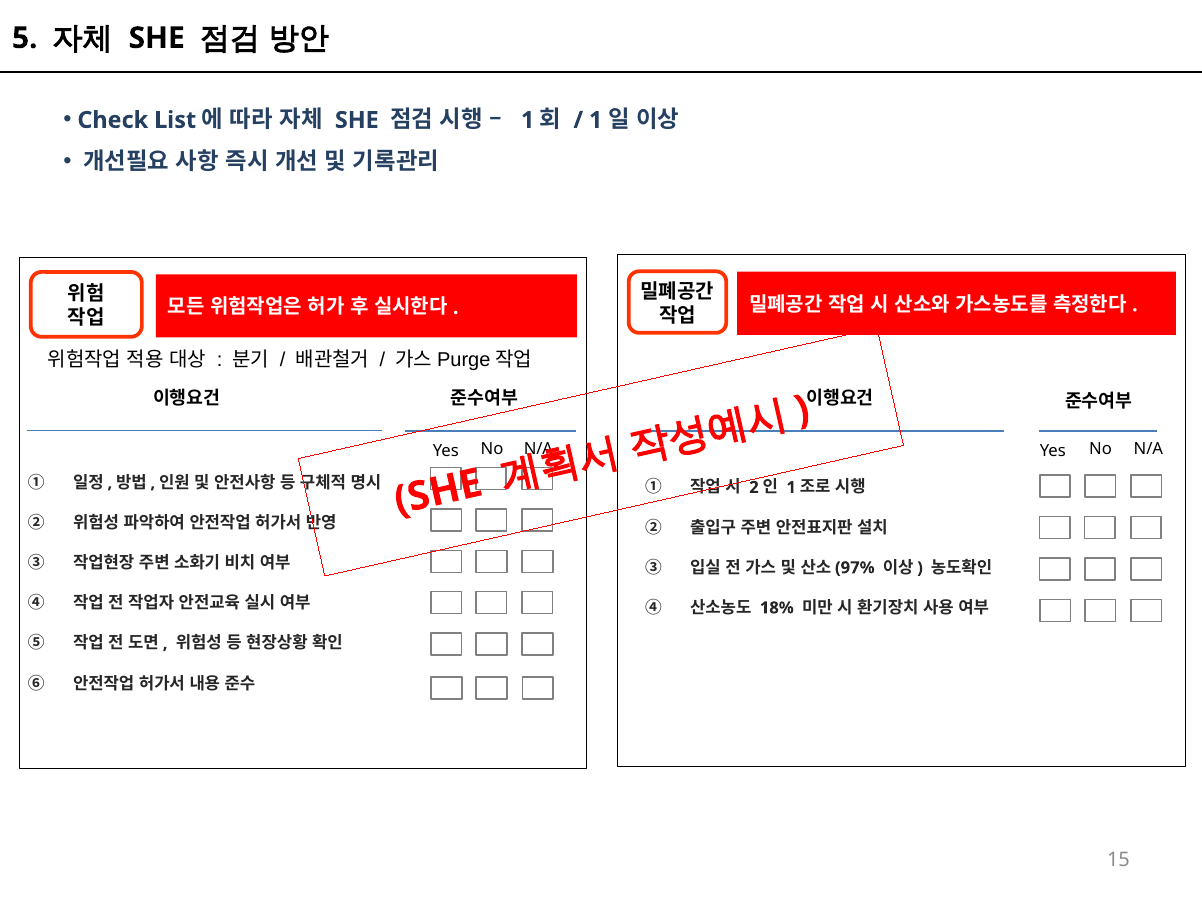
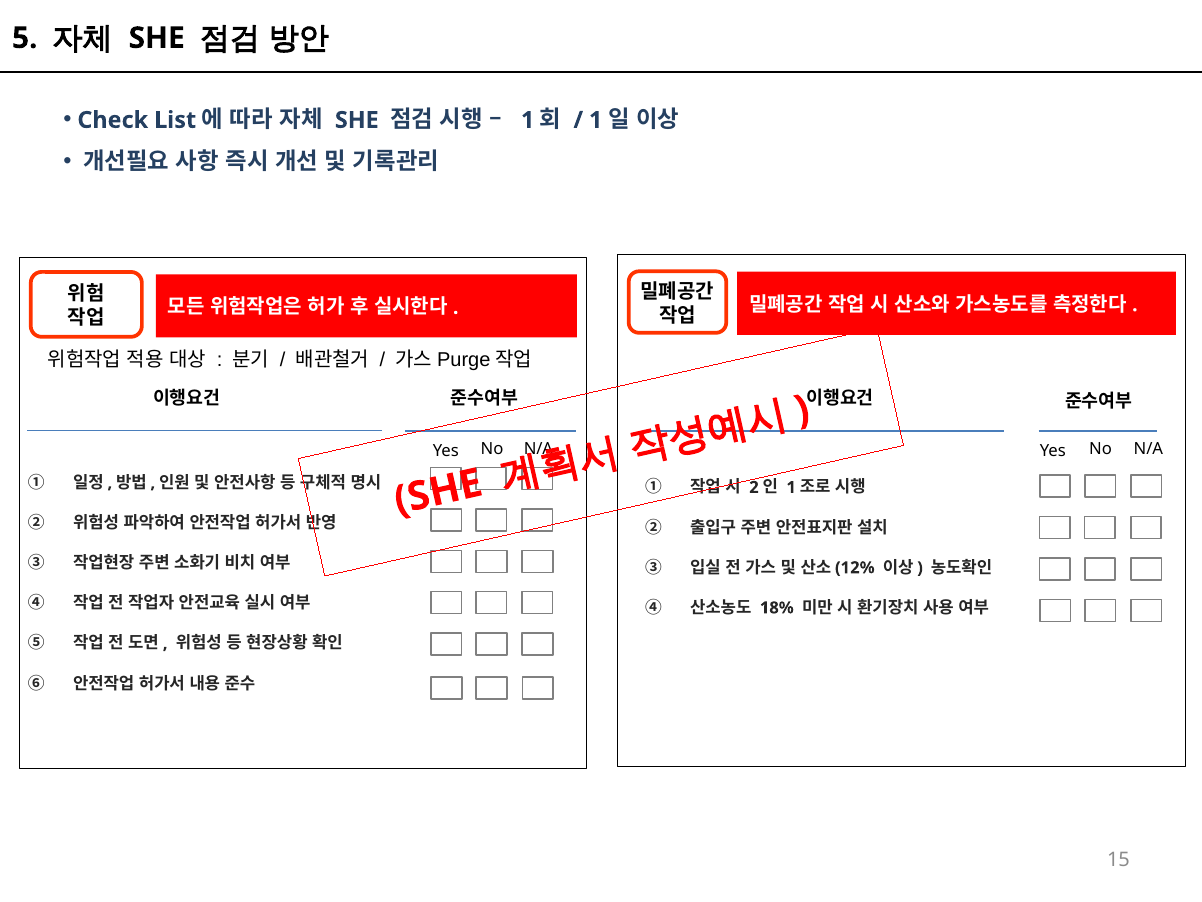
97%: 97% -> 12% (855, 567)
